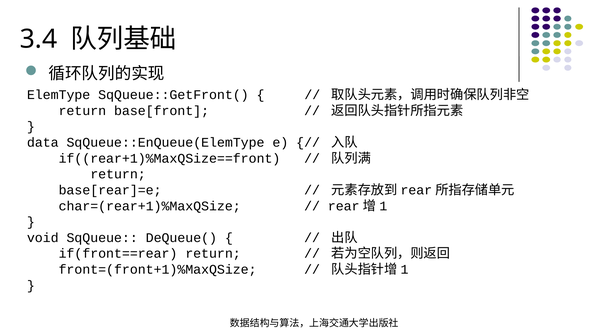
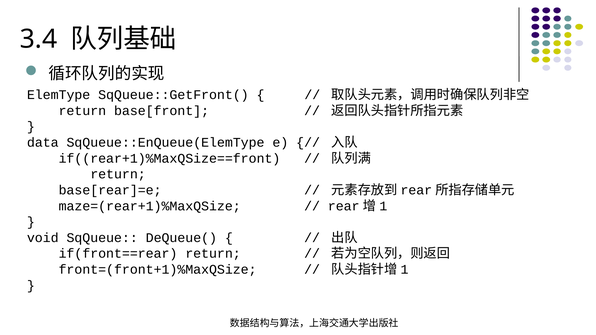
char=(rear+1)%MaxQSize: char=(rear+1)%MaxQSize -> maze=(rear+1)%MaxQSize (150, 206)
